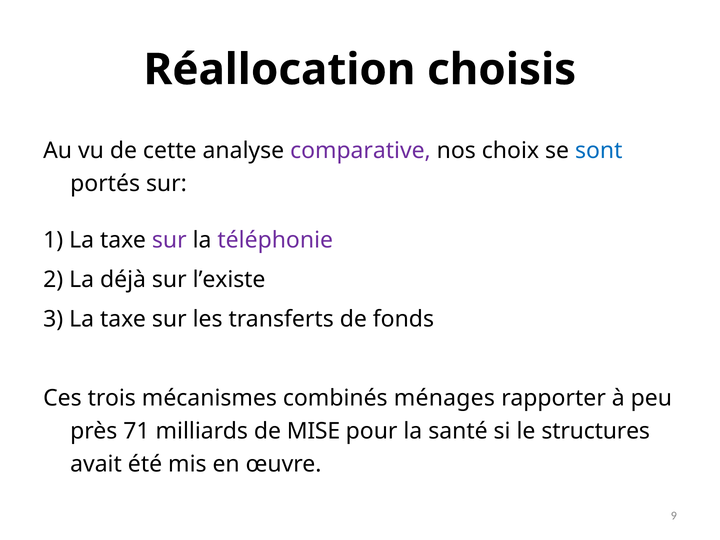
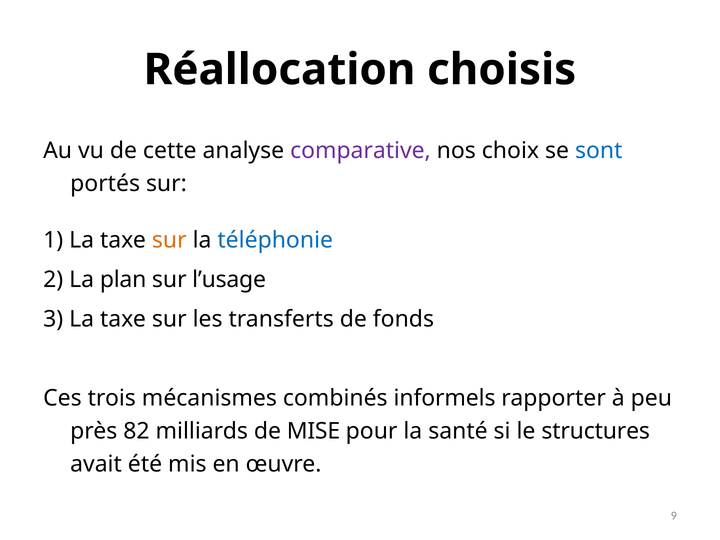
sur colour: purple -> orange (169, 240)
téléphonie colour: purple -> blue (275, 240)
déjà: déjà -> plan (123, 280)
l’existe: l’existe -> l’usage (229, 280)
ménages: ménages -> informels (445, 398)
71: 71 -> 82 (136, 431)
